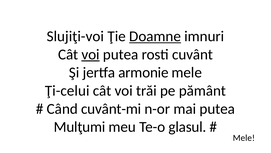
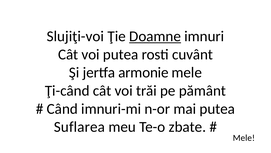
voi underline: present -> none (91, 54)
Ţi-celui: Ţi-celui -> Ţi-când (67, 90)
cuvânt-mi: cuvânt-mi -> imnuri-mi (111, 108)
Mulţumi: Mulţumi -> Suflarea (79, 126)
glasul: glasul -> zbate (187, 126)
